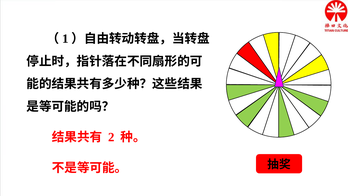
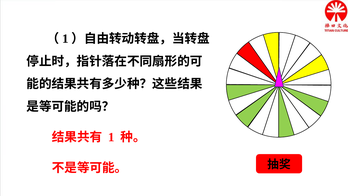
2: 2 -> 1 (111, 137)
